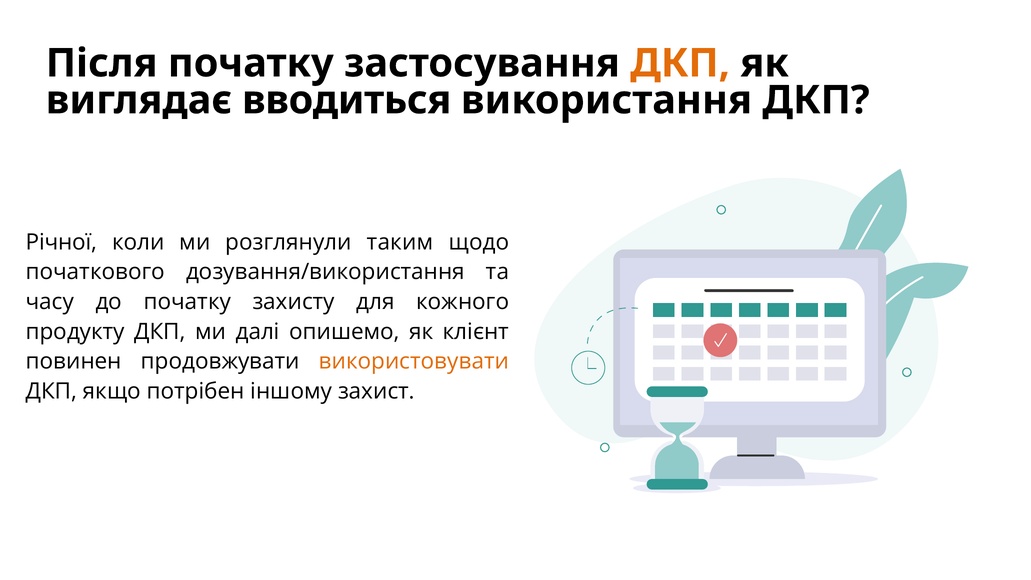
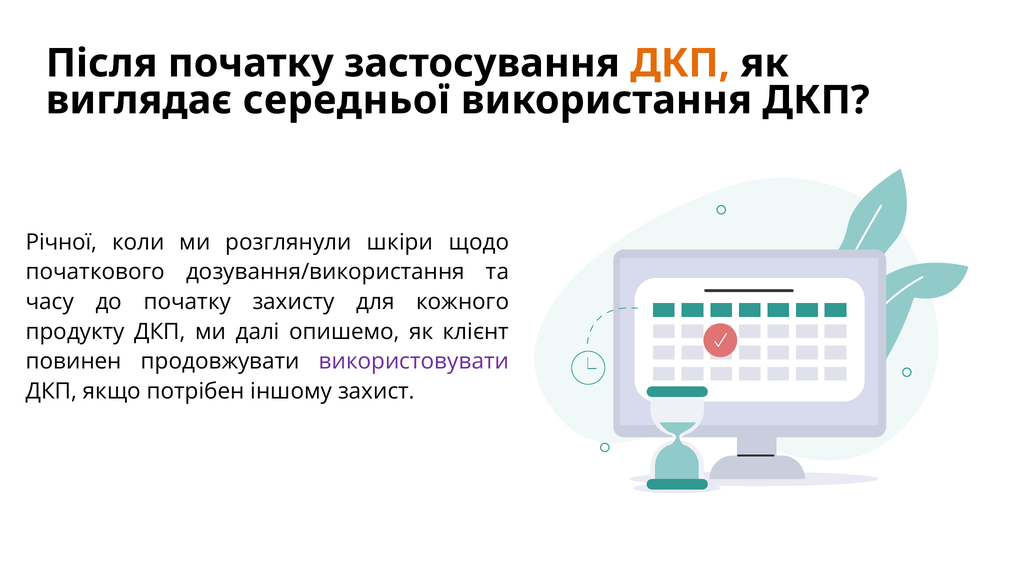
вводиться: вводиться -> середньої (346, 100)
таким: таким -> шкіри (400, 242)
використовувати colour: orange -> purple (414, 361)
